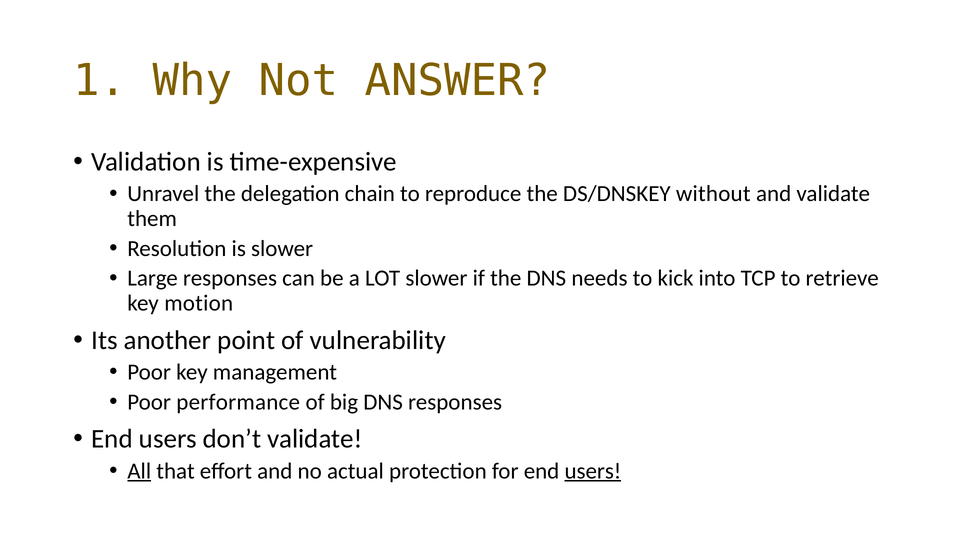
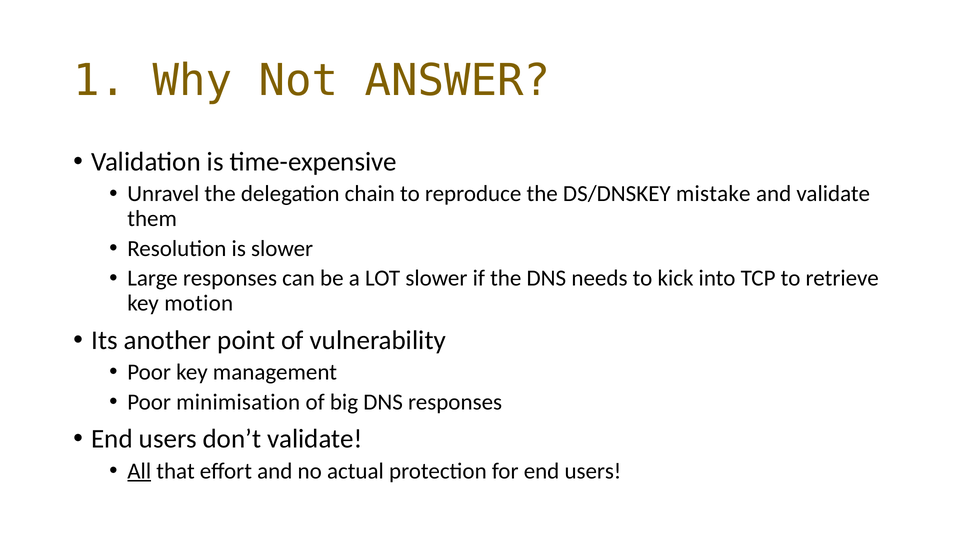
without: without -> mistake (713, 194)
performance: performance -> minimisation (238, 402)
users underline: present -> none (593, 471)
